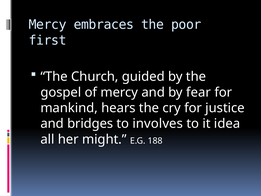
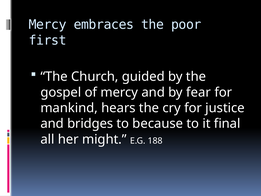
involves: involves -> because (158, 124)
idea: idea -> final (227, 124)
